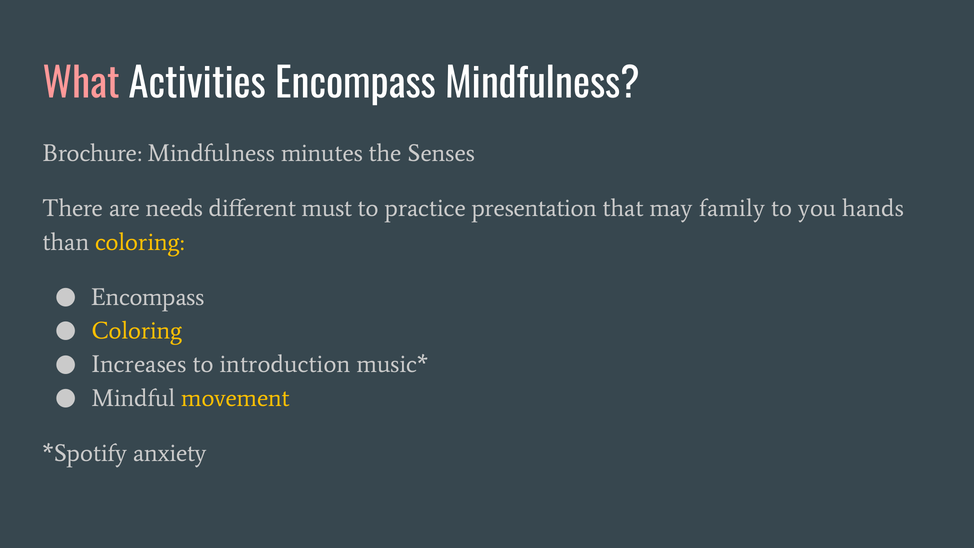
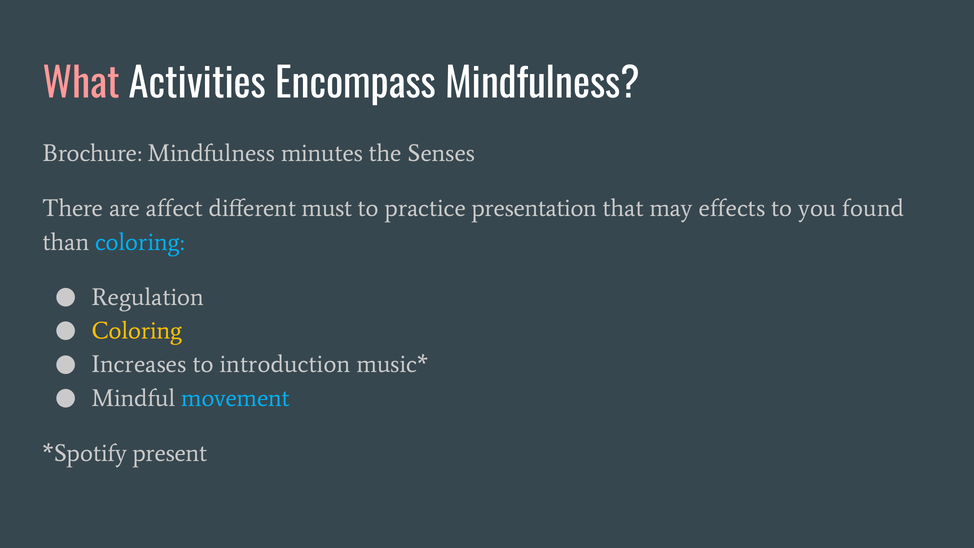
needs: needs -> affect (174, 208)
family: family -> effects (732, 208)
hands: hands -> found (873, 208)
coloring colour: yellow -> light blue (140, 242)
Encompass: Encompass -> Regulation (148, 297)
movement colour: yellow -> light blue (235, 398)
anxiety: anxiety -> present (170, 453)
